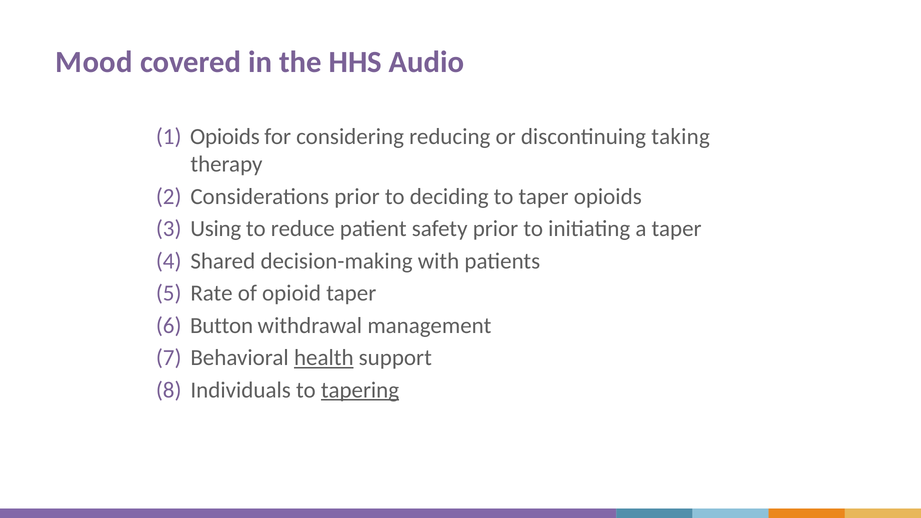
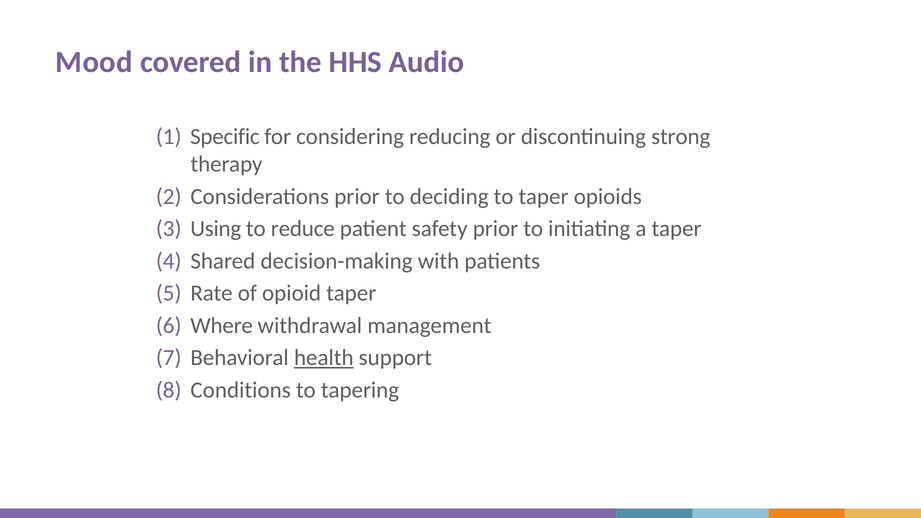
Opioids: Opioids -> Specific (225, 137)
taking: taking -> strong (681, 137)
Button: Button -> Where (222, 326)
Individuals: Individuals -> Conditions (241, 390)
tapering underline: present -> none (360, 390)
